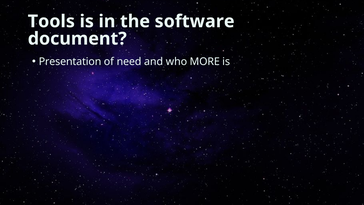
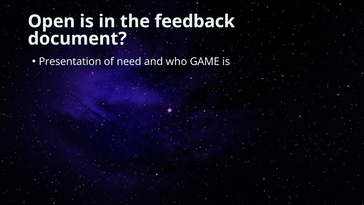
Tools: Tools -> Open (51, 21)
software: software -> feedback (195, 21)
MORE: MORE -> GAME (205, 62)
